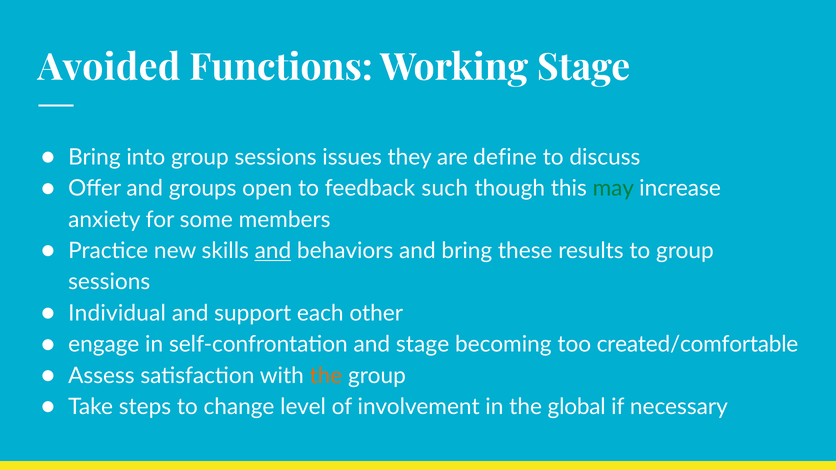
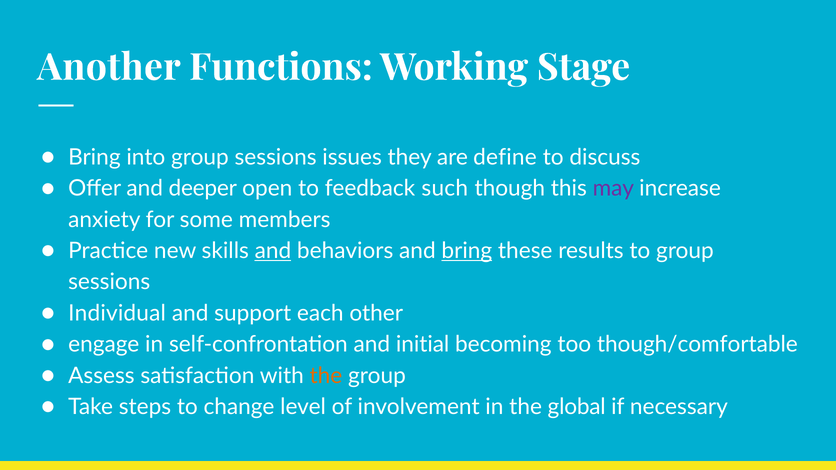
Avoided: Avoided -> Another (109, 68)
groups: groups -> deeper (203, 188)
may colour: green -> purple (613, 188)
bring underline: none -> present (467, 251)
and stage: stage -> initial (423, 345)
created/comfortable: created/comfortable -> though/comfortable (697, 345)
